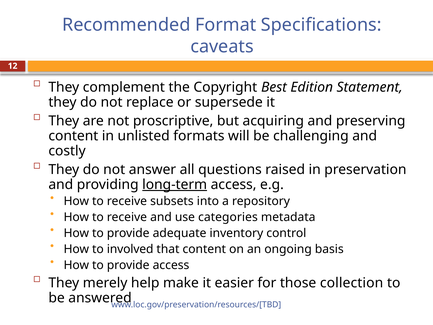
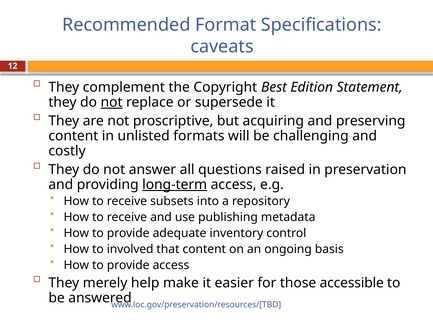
not underline: none -> present (112, 102)
categories: categories -> publishing (228, 217)
collection: collection -> accessible (352, 283)
